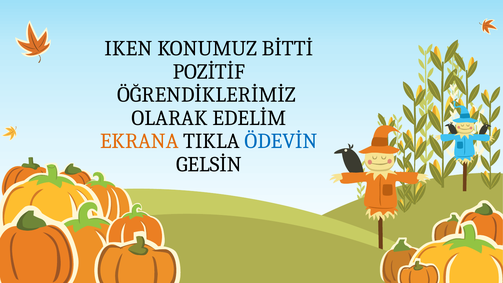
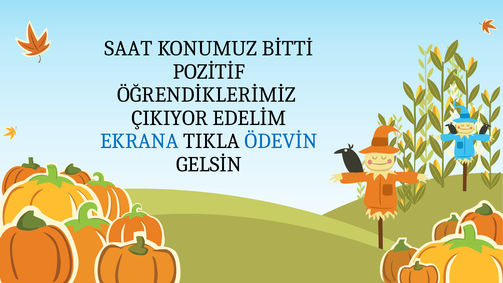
IKEN: IKEN -> SAAT (129, 48)
OLARAK: OLARAK -> ÇIKIYOR (170, 118)
EKRANA colour: orange -> blue (139, 141)
